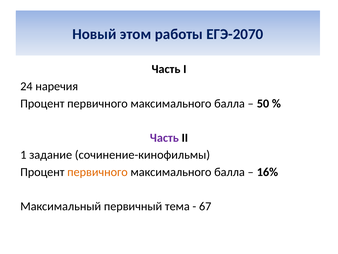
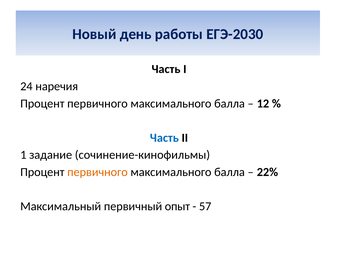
этом: этом -> день (136, 34)
ЕГЭ-2070: ЕГЭ-2070 -> ЕГЭ-2030 (235, 34)
50: 50 -> 12 (263, 103)
Часть colour: purple -> blue (164, 137)
16%: 16% -> 22% (267, 172)
тема: тема -> опыт (177, 206)
67: 67 -> 57 (205, 206)
